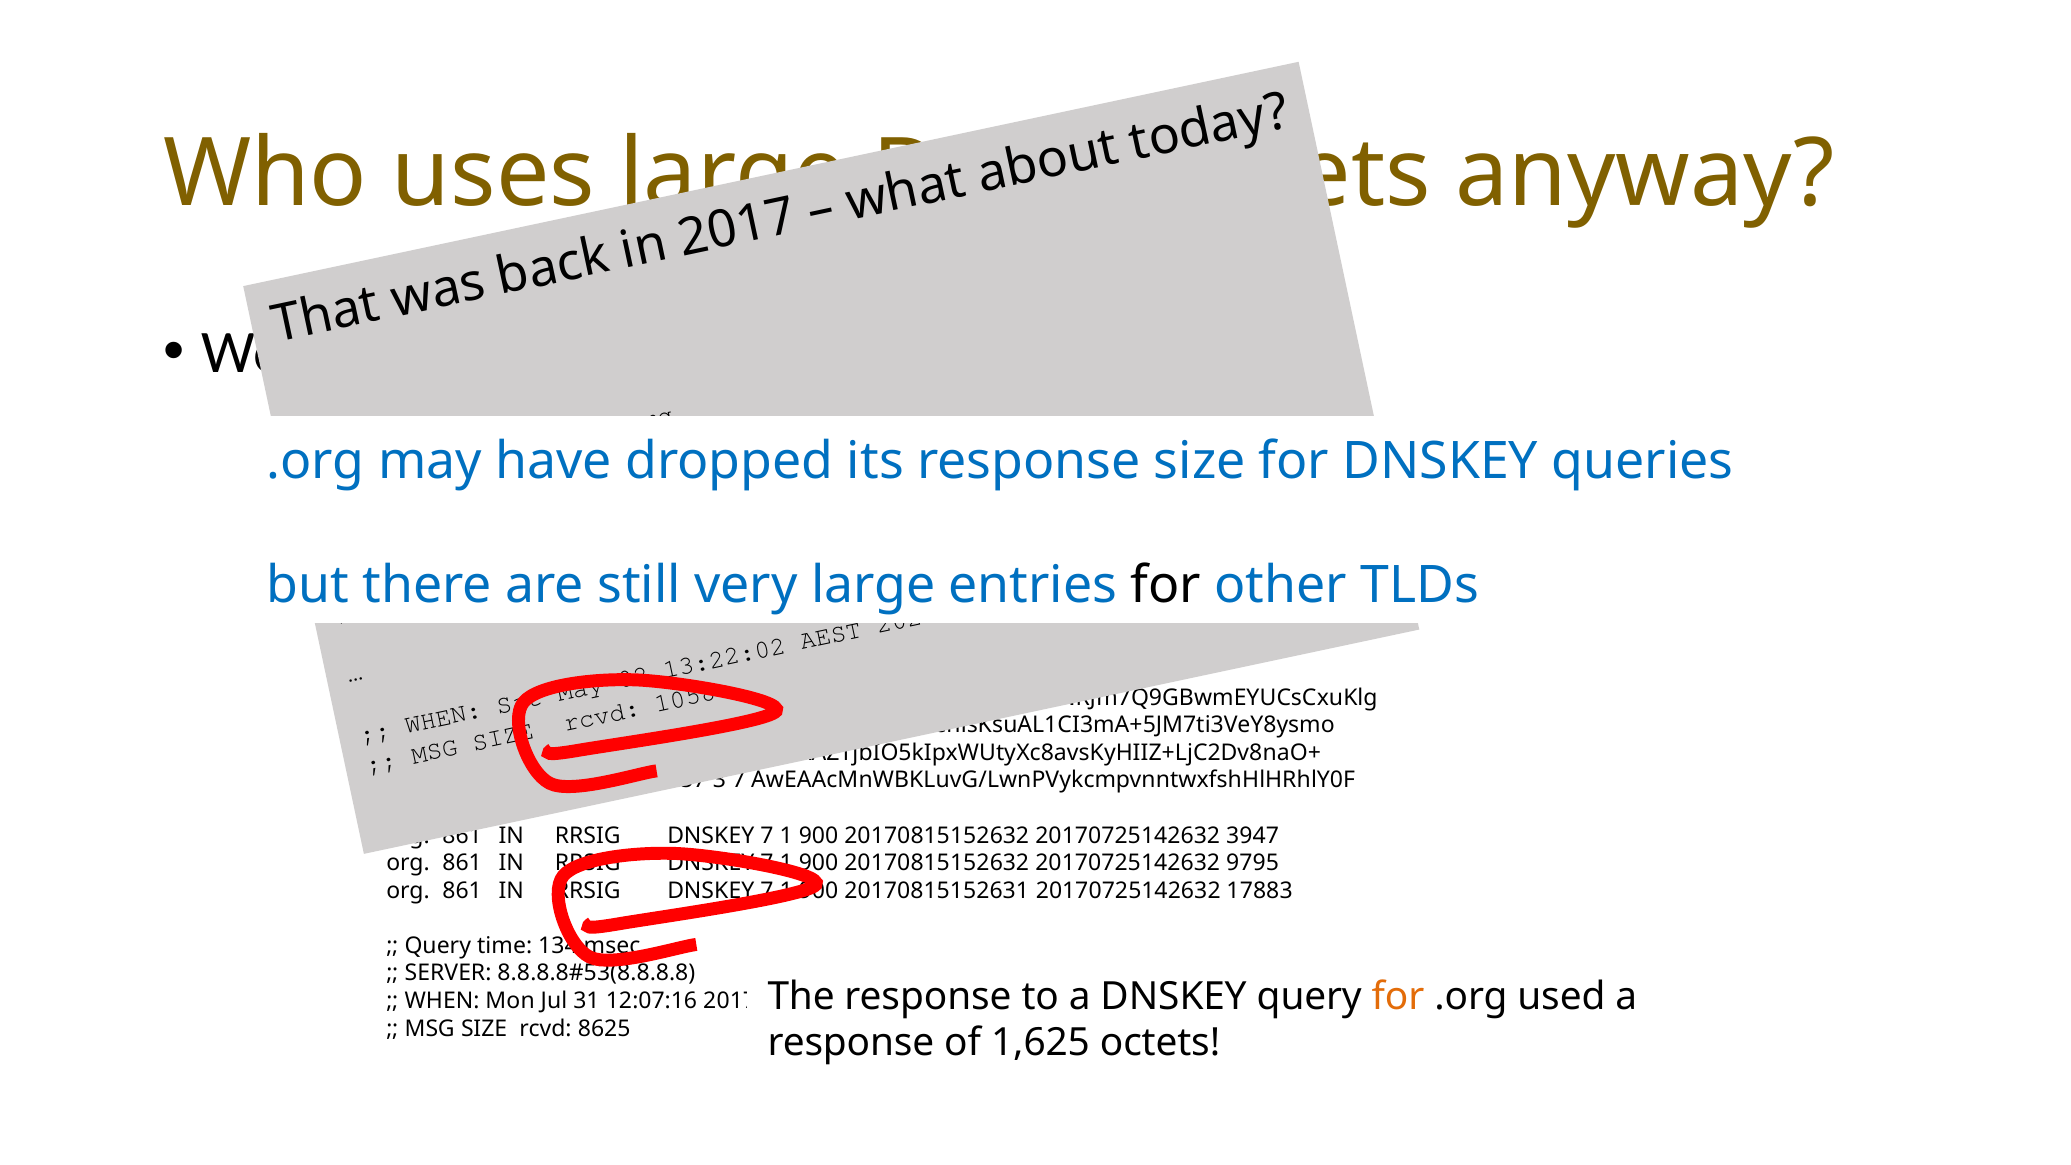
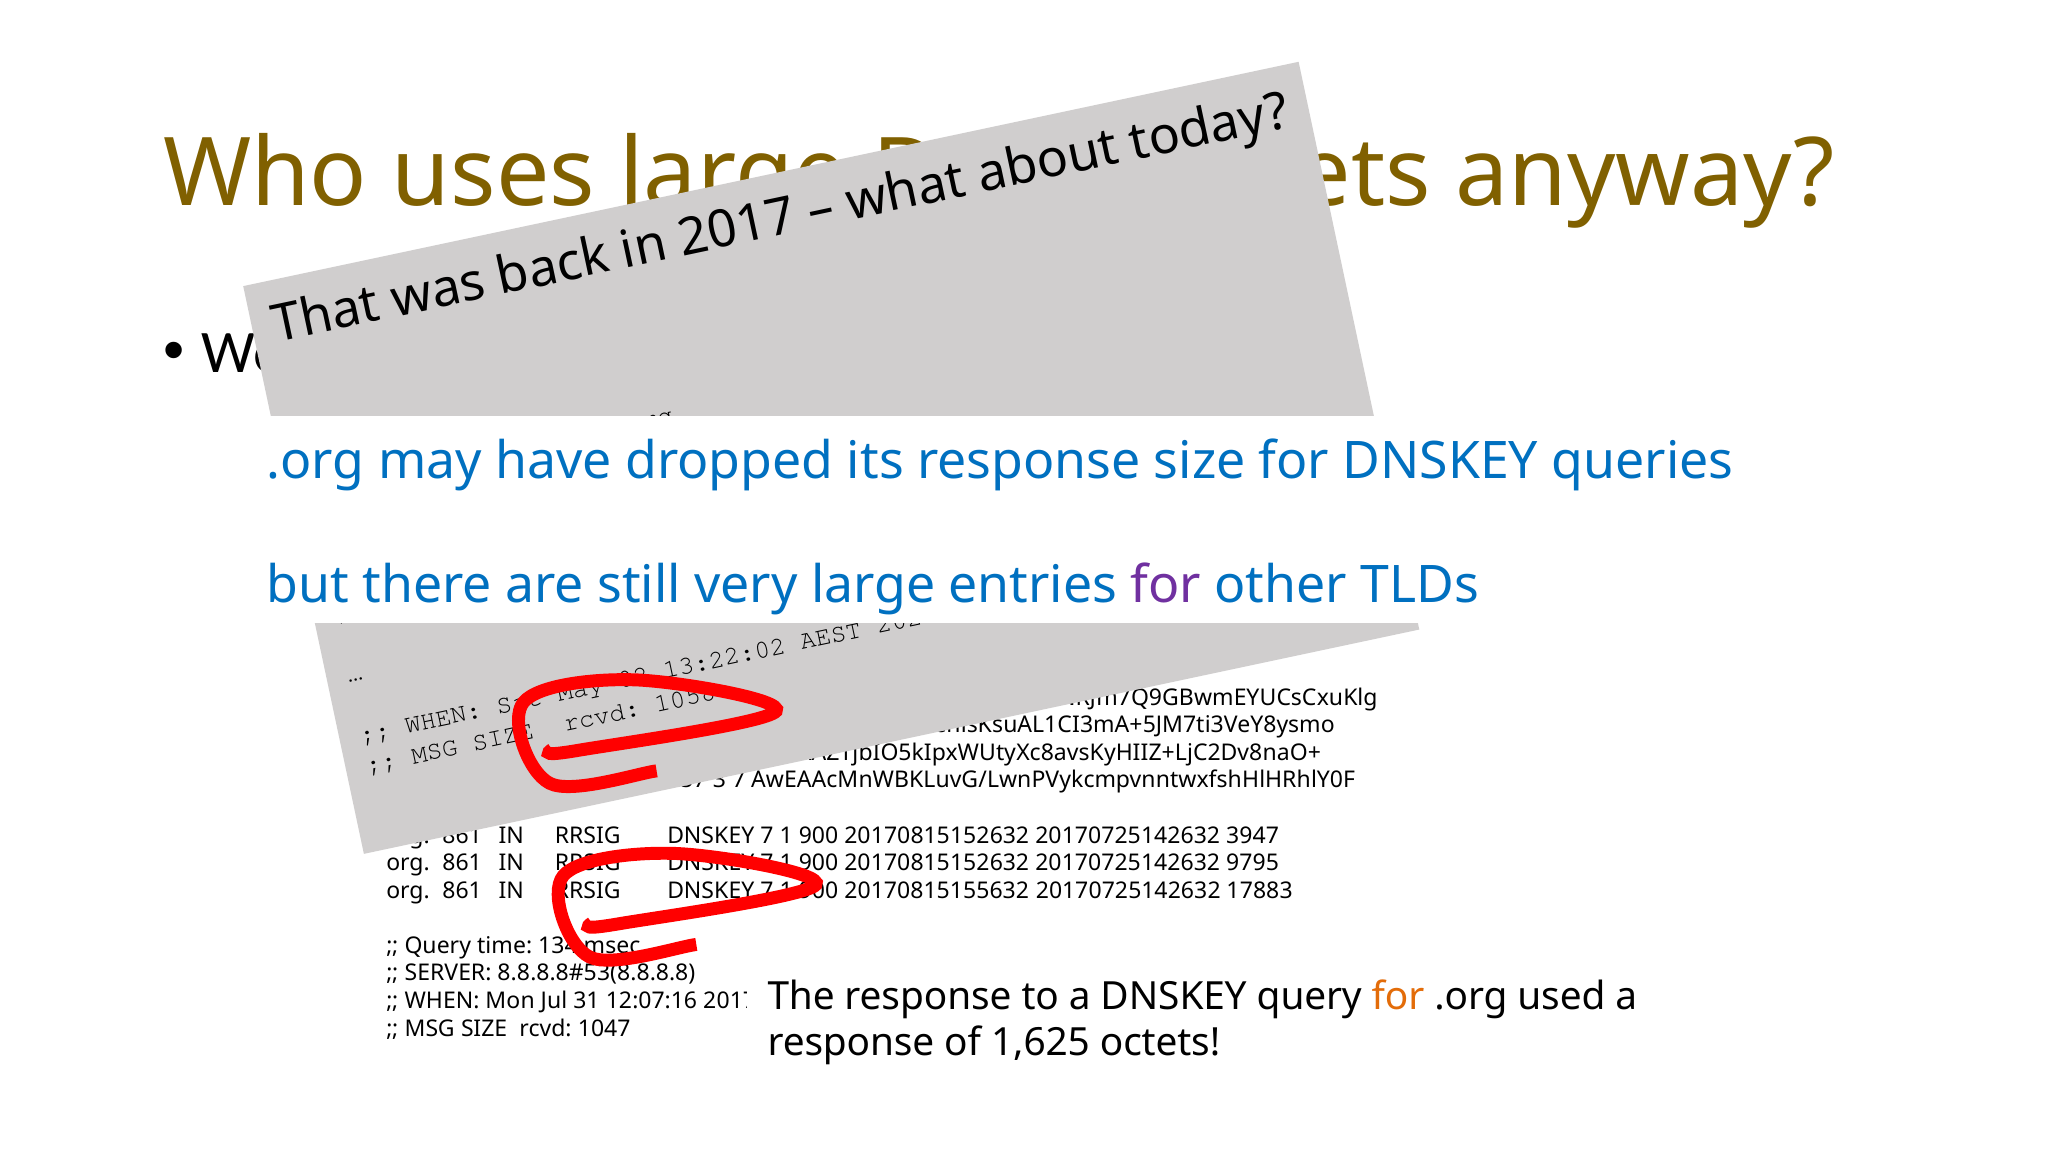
for colour: black -> purple (1166, 585)
20170815152631: 20170815152631 -> 20170815155632 (937, 891)
8625: 8625 -> 1047 (604, 1028)
